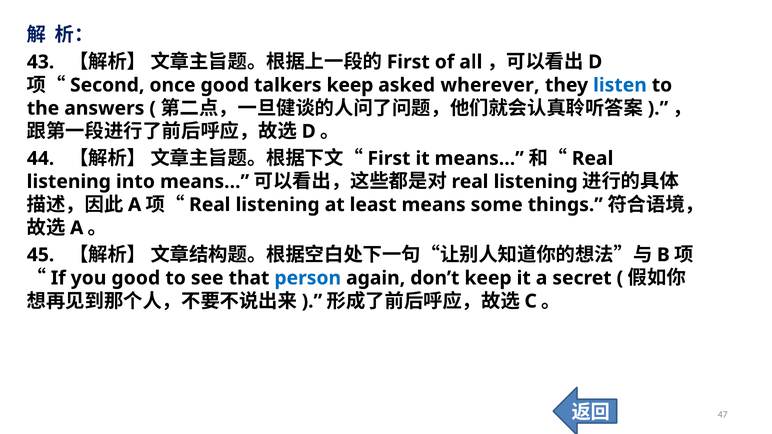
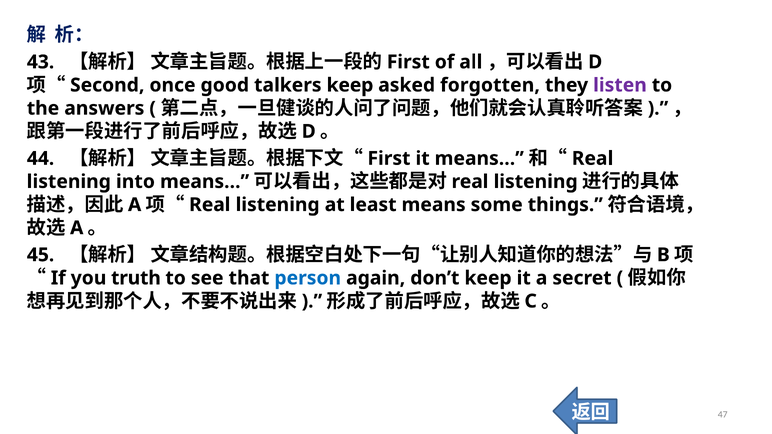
wherever: wherever -> forgotten (490, 85)
listen colour: blue -> purple (620, 85)
you good: good -> truth (136, 278)
